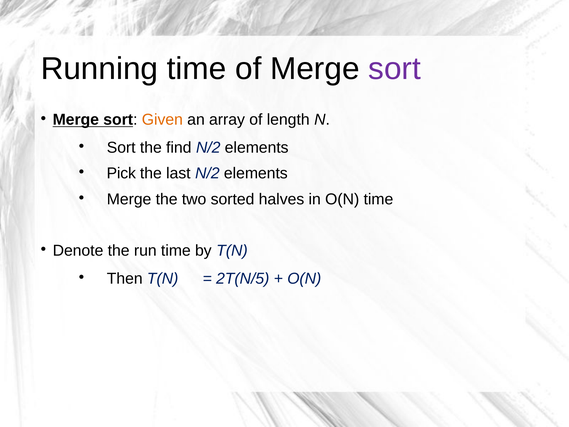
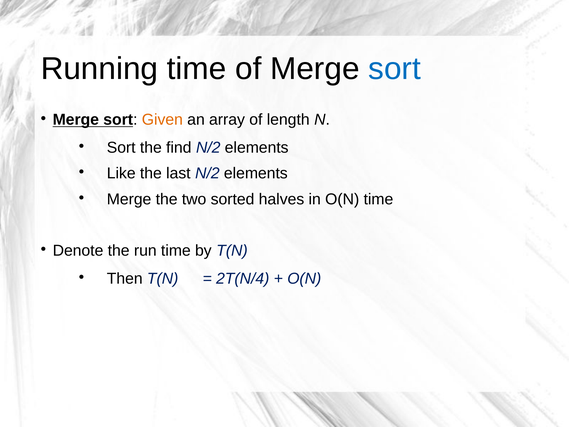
sort colour: purple -> blue (395, 69)
Pick: Pick -> Like (121, 173)
2T(N/5: 2T(N/5 -> 2T(N/4 (243, 278)
